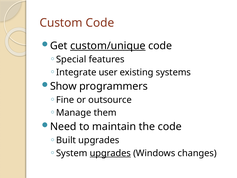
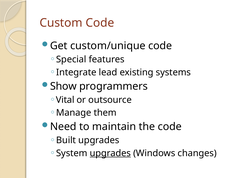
custom/unique underline: present -> none (108, 46)
user: user -> lead (108, 72)
Fine: Fine -> Vital (65, 100)
